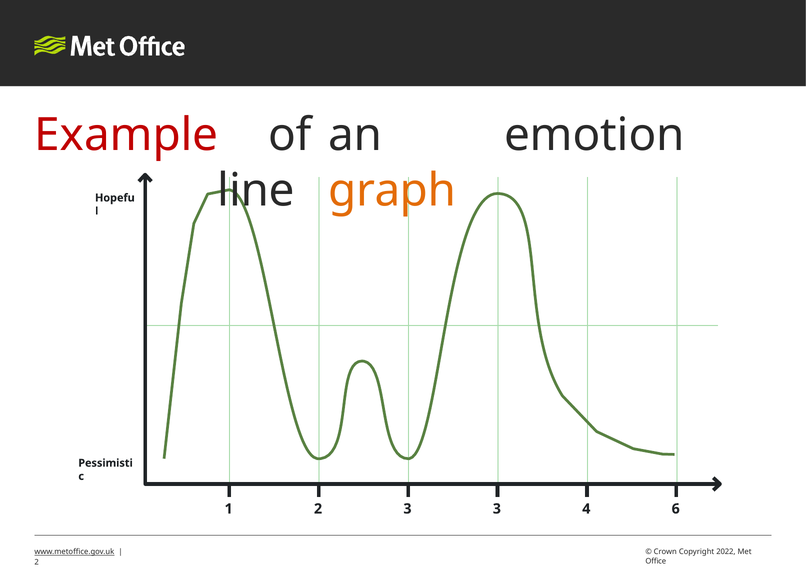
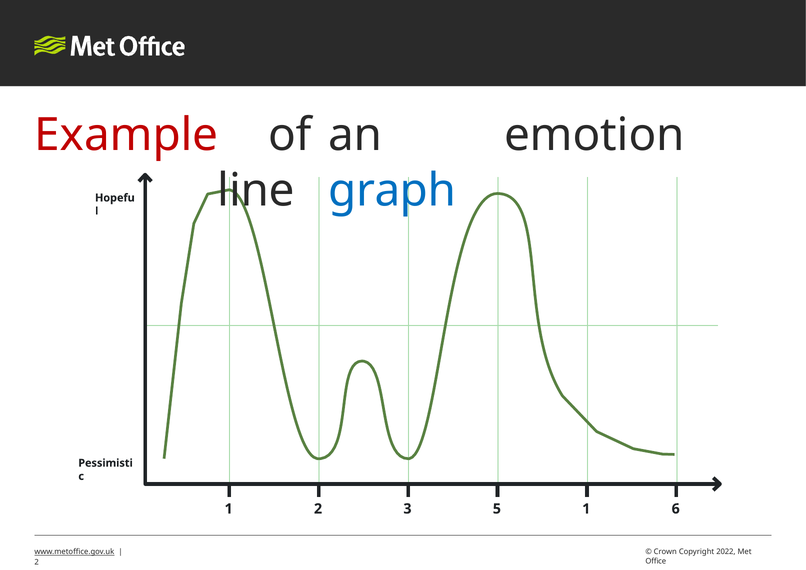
graph colour: orange -> blue (392, 190)
1 3: 3 -> 5 (497, 509)
2 4: 4 -> 1 (586, 509)
